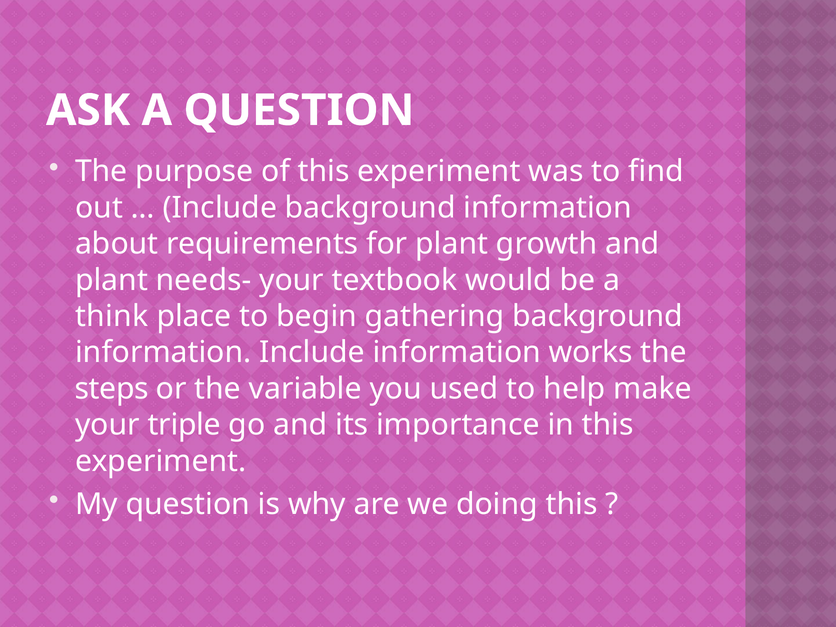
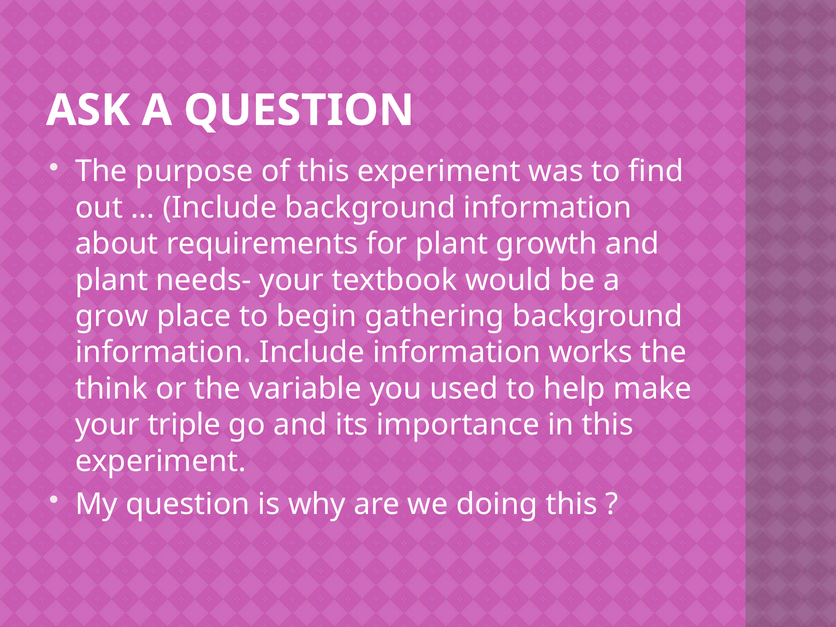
think: think -> grow (112, 316)
steps: steps -> think (111, 389)
